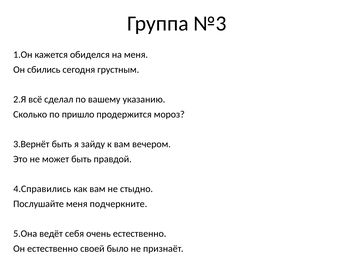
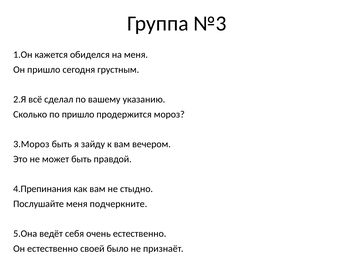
Он сбились: сбились -> пришло (44, 69)
3.Вернёт: 3.Вернёт -> 3.Мороз (31, 144)
4.Справились: 4.Справились -> 4.Препинания (42, 189)
